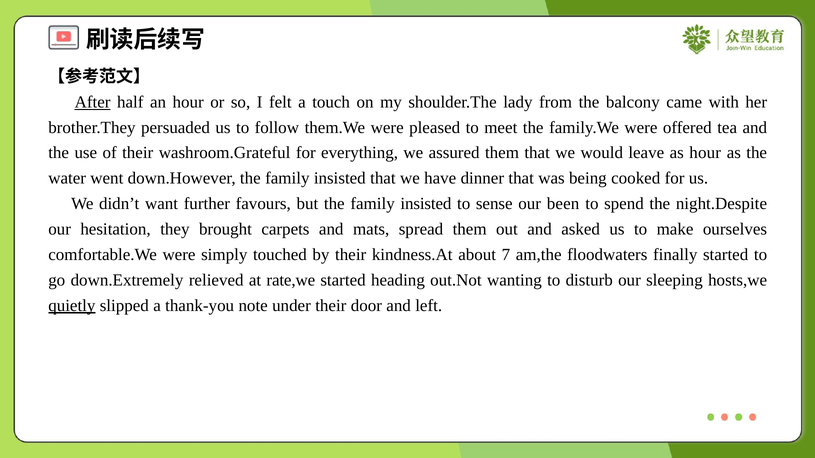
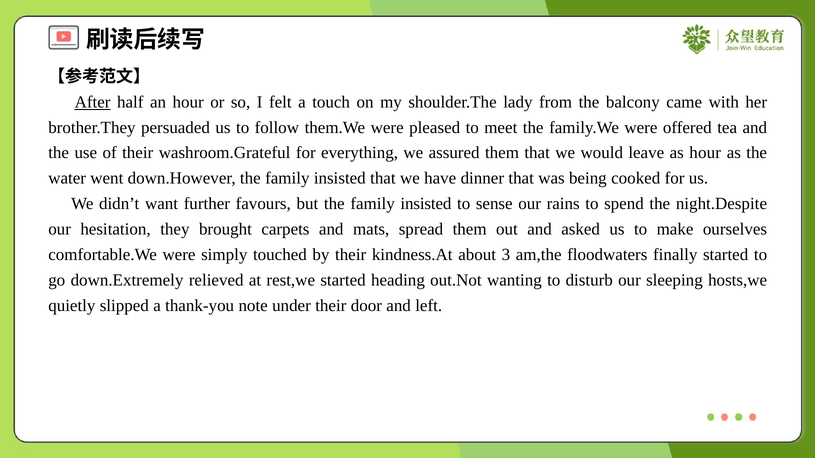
been: been -> rains (563, 204)
7: 7 -> 3 (506, 255)
rate,we: rate,we -> rest,we (291, 280)
quietly underline: present -> none (72, 306)
